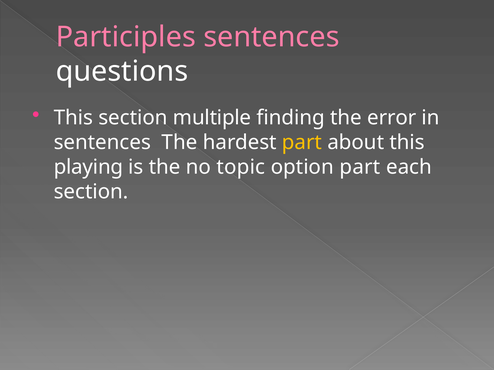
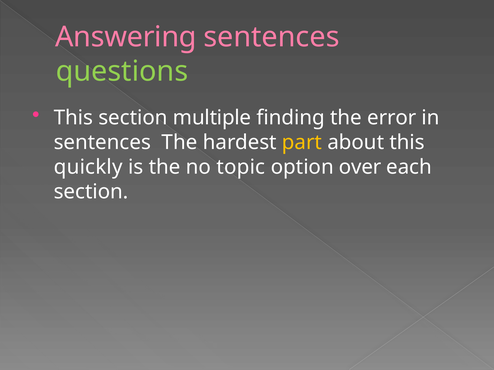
Participles: Participles -> Answering (126, 37)
questions colour: white -> light green (122, 72)
playing: playing -> quickly (88, 167)
option part: part -> over (360, 167)
